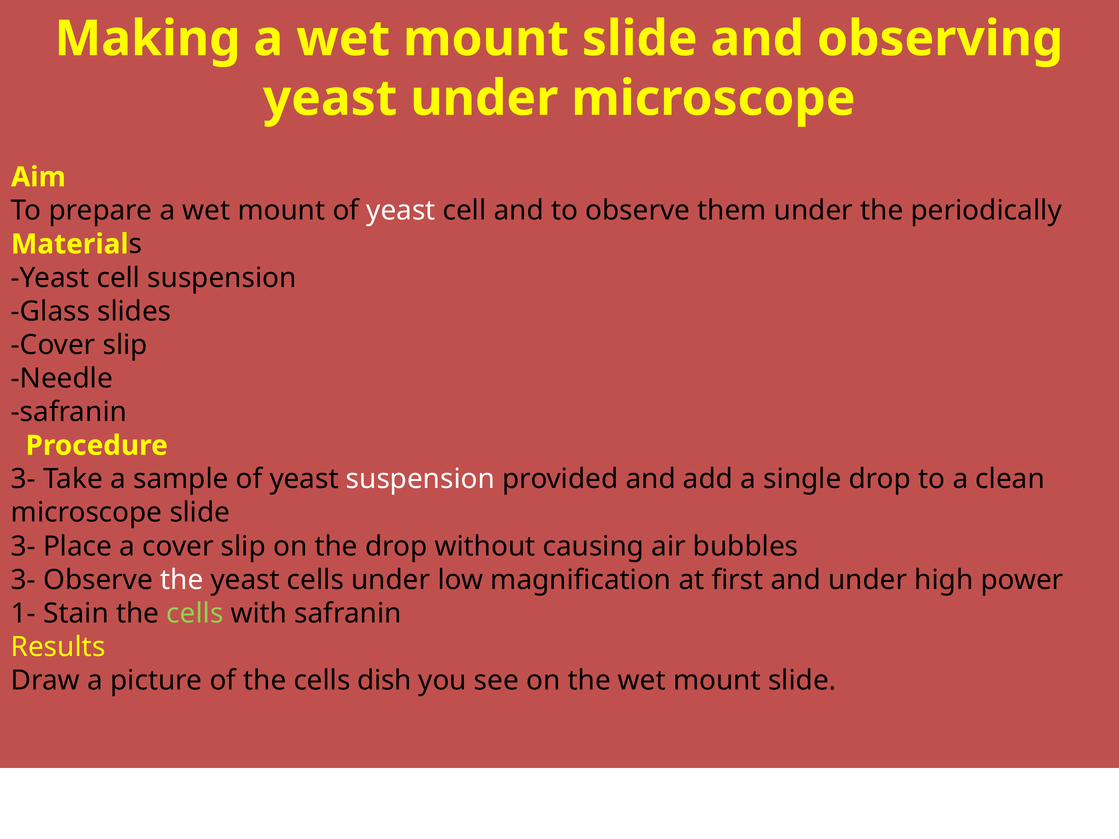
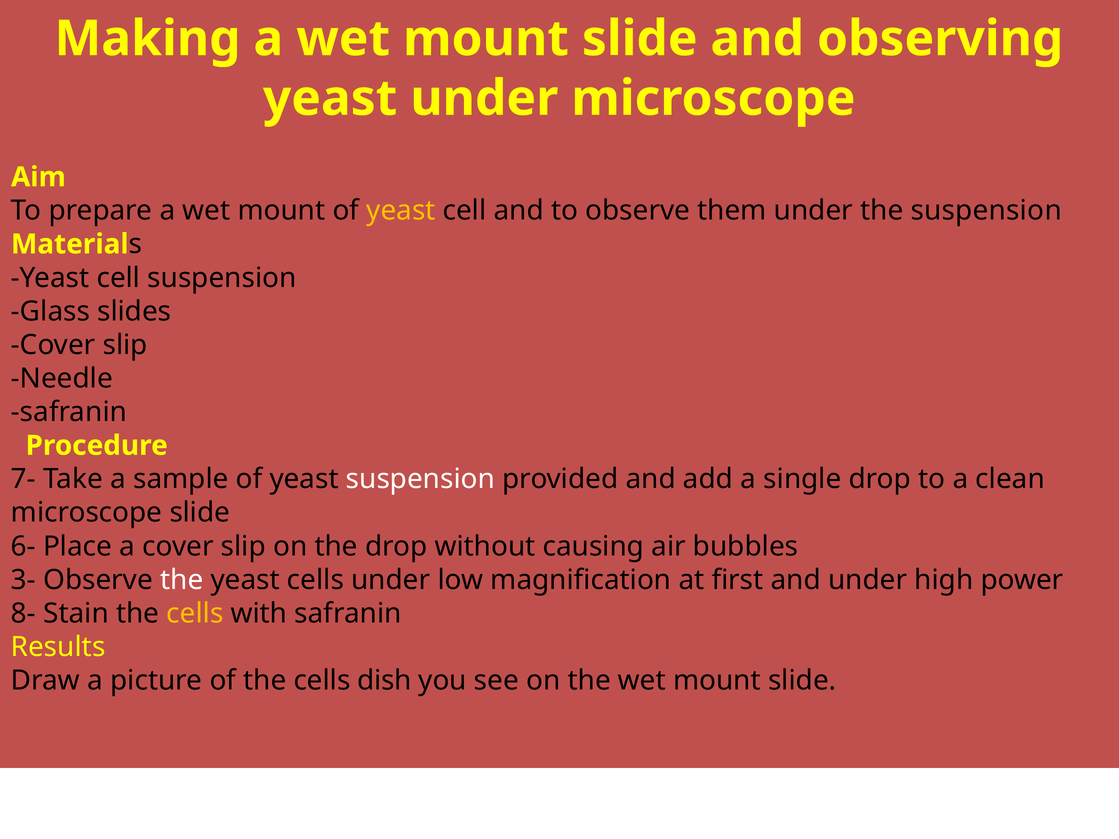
yeast colour: white -> yellow (401, 211)
the periodically: periodically -> suspension (986, 211)
3-: 3- -> 7- (23, 479)
3-: 3- -> 6- (23, 546)
1-: 1- -> 8- (23, 614)
cells colour: light green -> yellow (195, 614)
